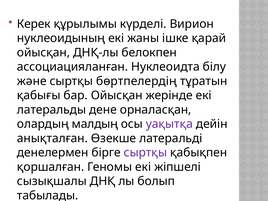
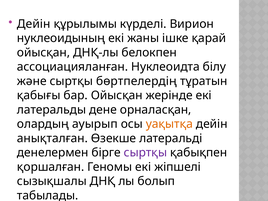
Керек: Керек -> Дейін (34, 24)
малдың: малдың -> ауырып (95, 124)
уақытқа colour: purple -> orange (169, 124)
